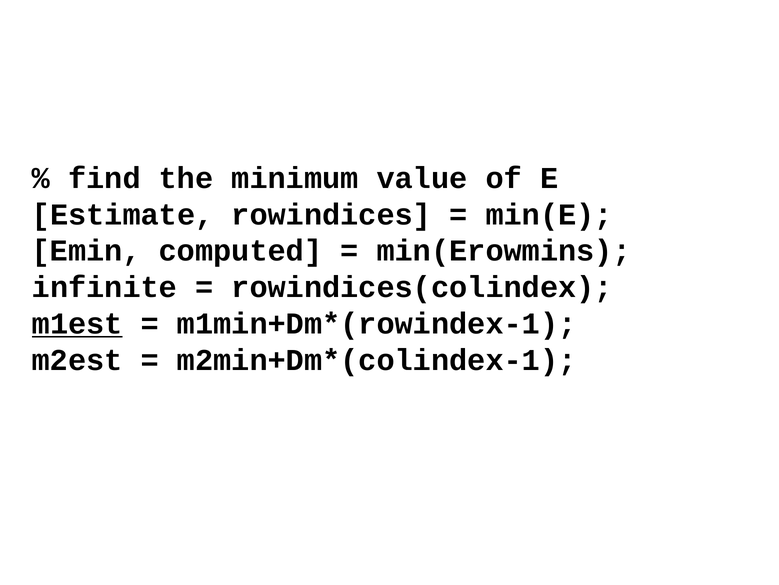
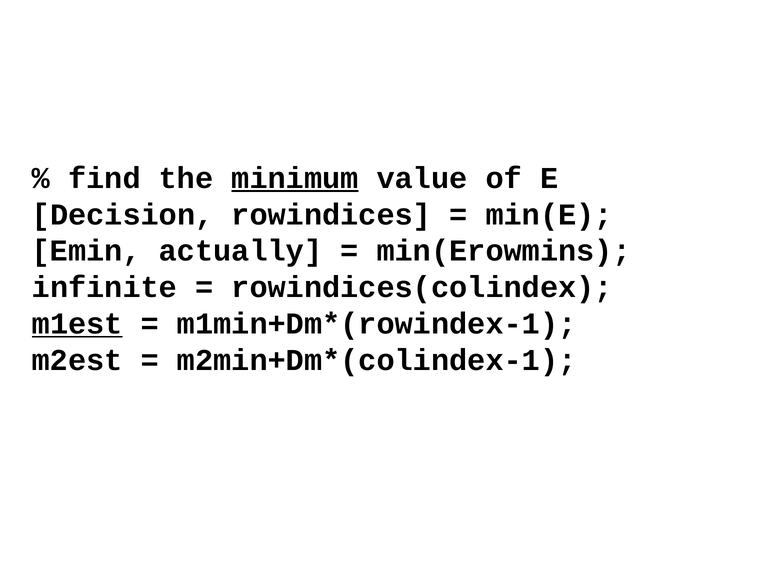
minimum underline: none -> present (295, 178)
Estimate: Estimate -> Decision (123, 214)
computed: computed -> actually (241, 251)
